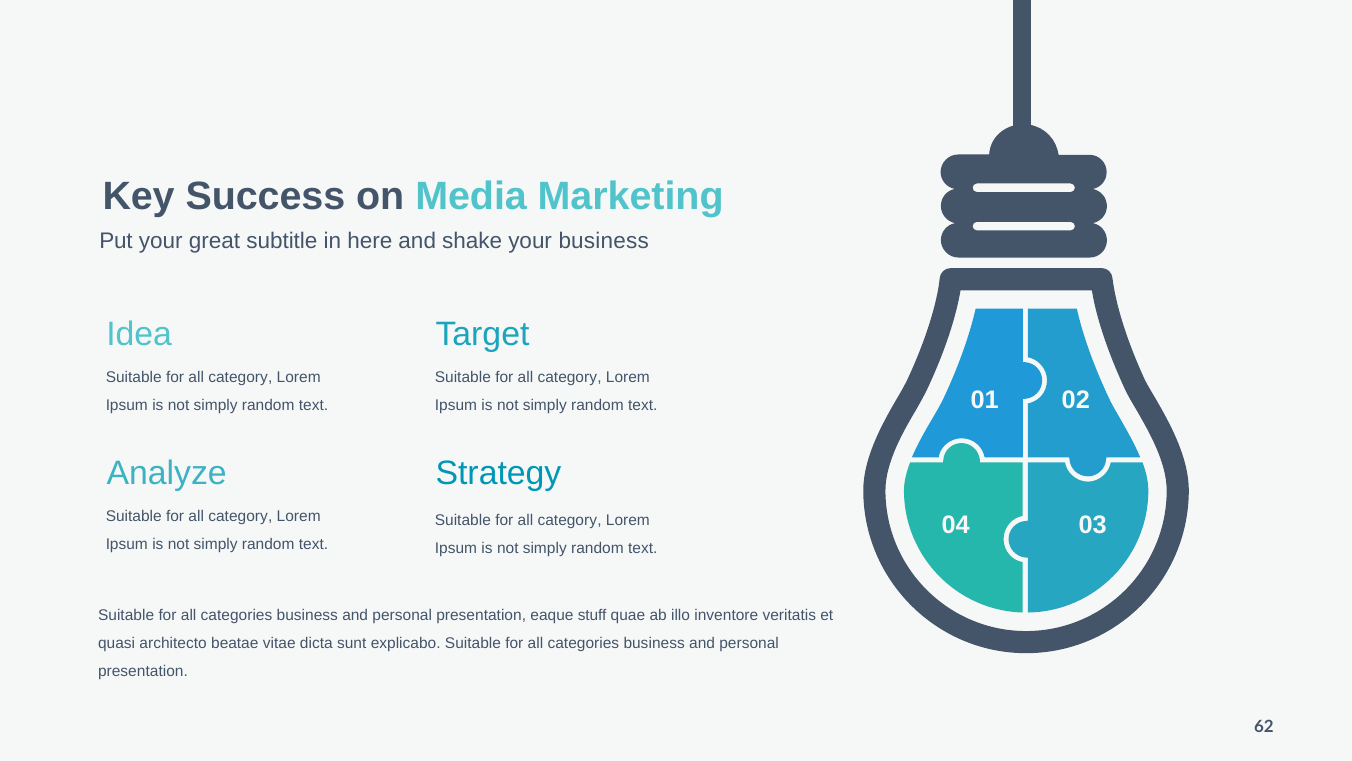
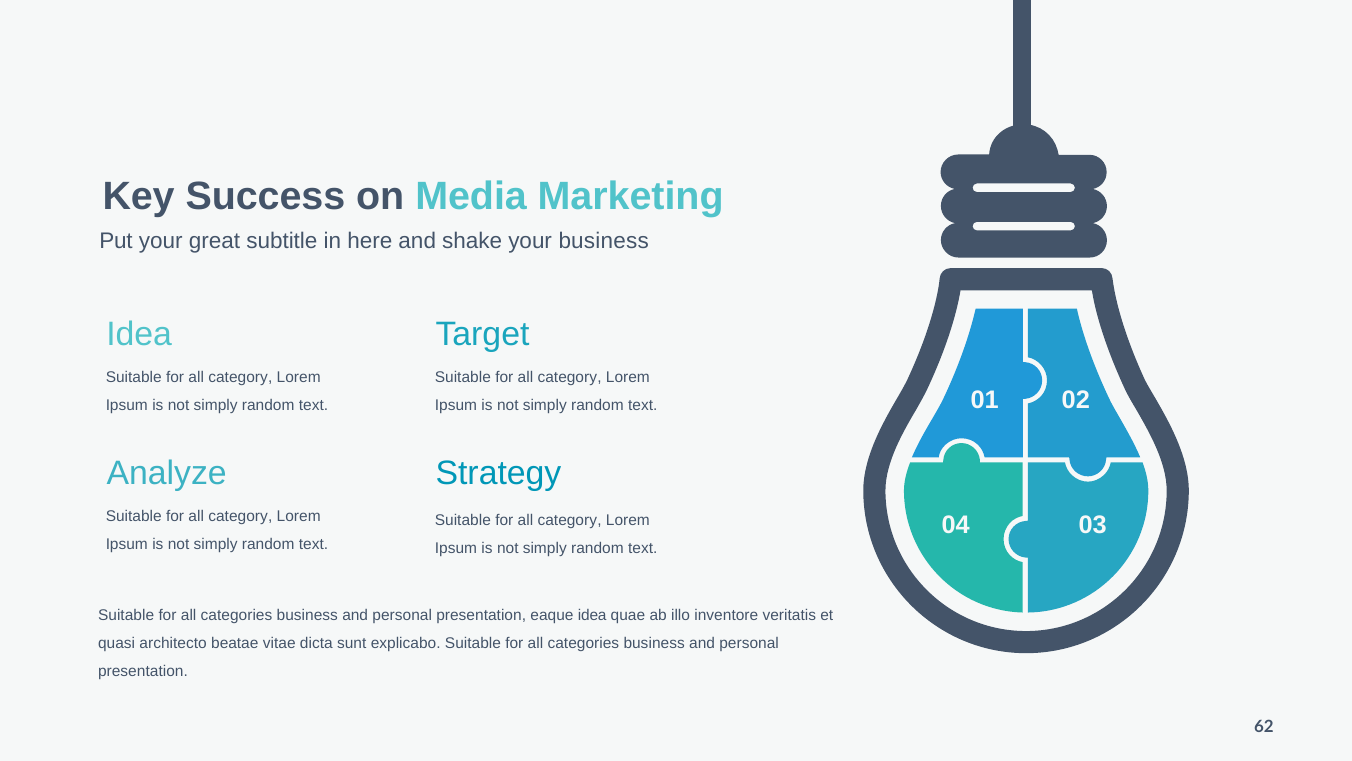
eaque stuff: stuff -> idea (592, 615)
